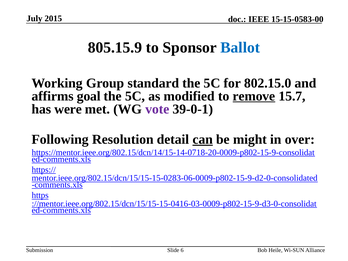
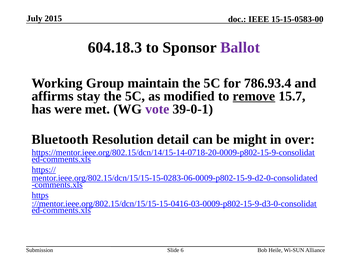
805.15.9: 805.15.9 -> 604.18.3 (115, 47)
Ballot colour: blue -> purple (240, 47)
standard: standard -> maintain (153, 83)
802.15.0: 802.15.0 -> 786.93.4 (268, 83)
goal: goal -> stay (89, 96)
Following: Following -> Bluetooth (60, 139)
can underline: present -> none (203, 139)
